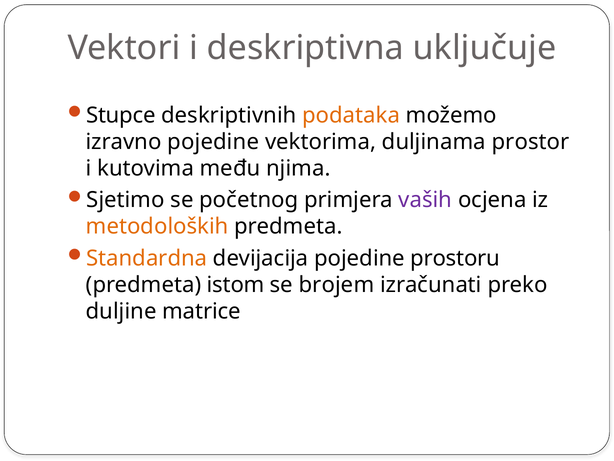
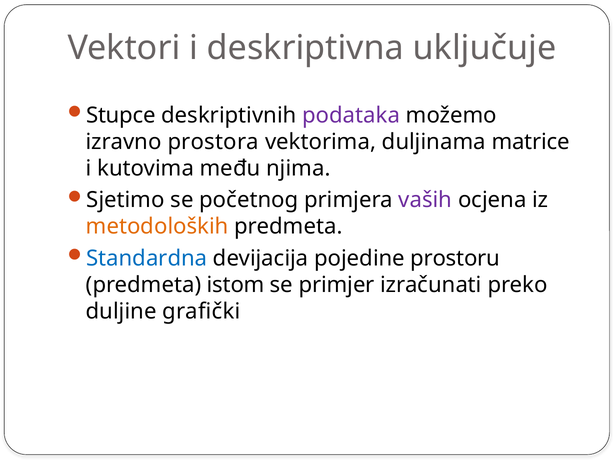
podataka colour: orange -> purple (351, 115)
izravno pojedine: pojedine -> prostora (213, 142)
prostor: prostor -> matrice (531, 142)
Standardna colour: orange -> blue (147, 258)
brojem: brojem -> primjer (337, 285)
matrice: matrice -> grafički (201, 311)
